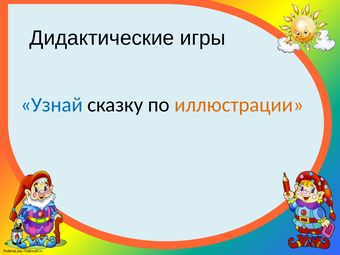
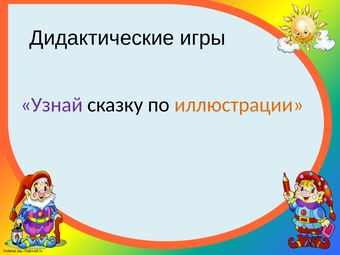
Узнай colour: blue -> purple (52, 105)
